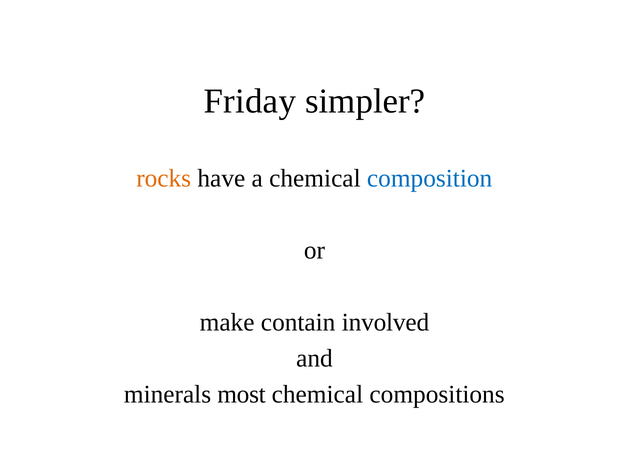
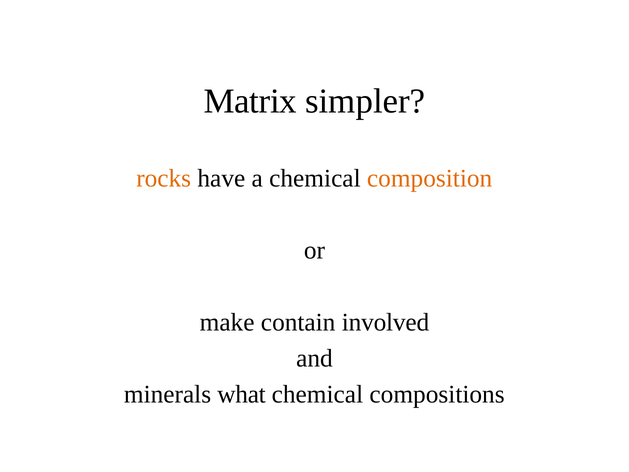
Friday: Friday -> Matrix (250, 101)
composition colour: blue -> orange (430, 178)
most: most -> what (242, 394)
